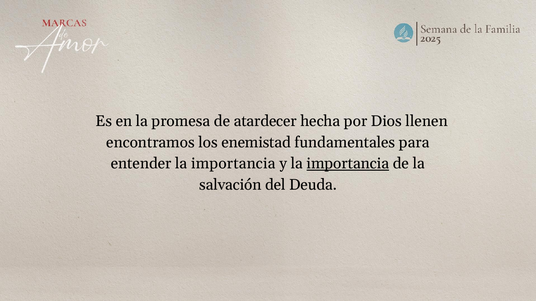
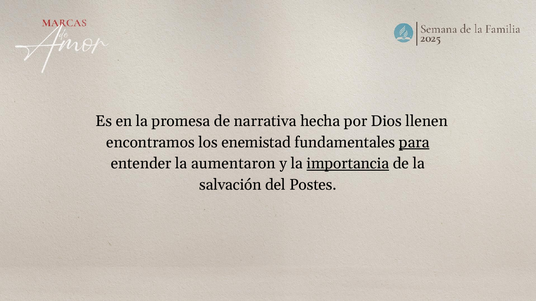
atardecer: atardecer -> narrativa (265, 121)
para underline: none -> present (414, 143)
entender la importancia: importancia -> aumentaron (233, 164)
Deuda: Deuda -> Postes (313, 185)
